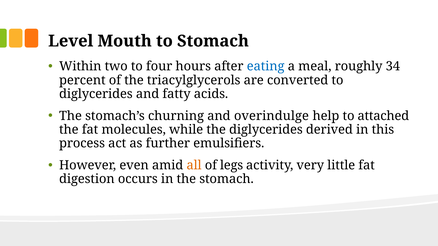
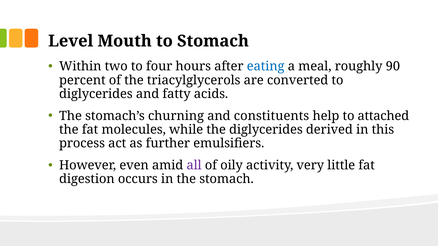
34: 34 -> 90 (393, 66)
overindulge: overindulge -> constituents (271, 116)
all colour: orange -> purple (194, 166)
legs: legs -> oily (232, 166)
